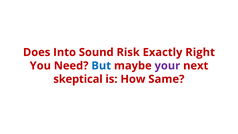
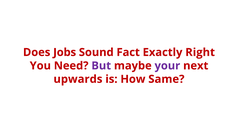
Into: Into -> Jobs (65, 52)
Risk: Risk -> Fact (128, 52)
But colour: blue -> purple (101, 66)
skeptical: skeptical -> upwards (78, 79)
